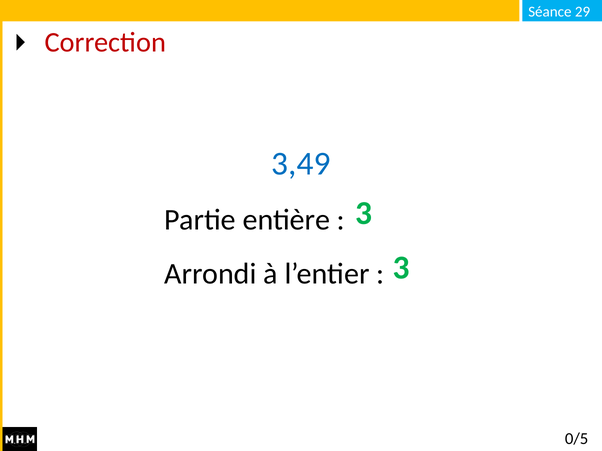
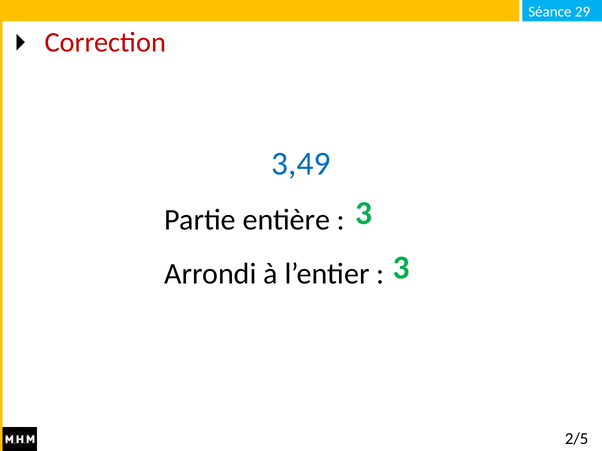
0/5: 0/5 -> 2/5 (577, 439)
